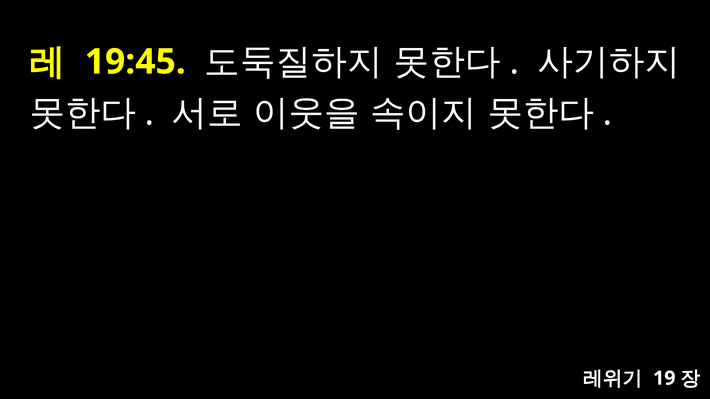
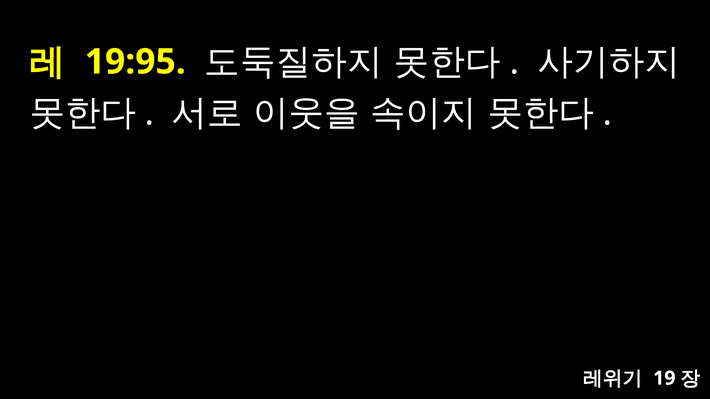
19:45: 19:45 -> 19:95 (135, 62)
